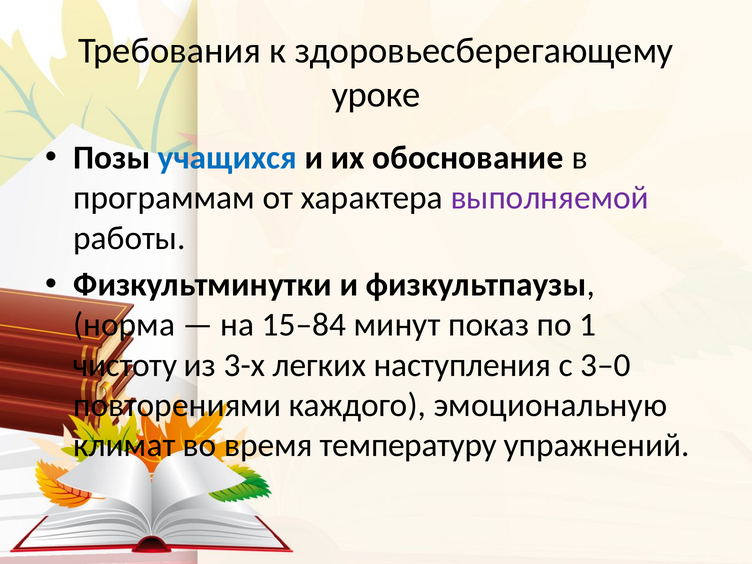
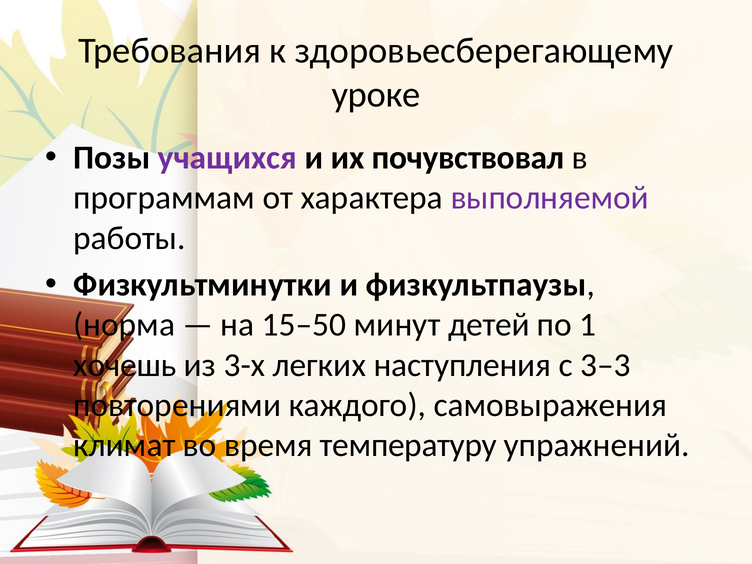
учащихся colour: blue -> purple (227, 158)
обоснование: обоснование -> почувствовал (468, 158)
15–84: 15–84 -> 15–50 (304, 325)
показ: показ -> детей (489, 325)
чистоту: чистоту -> хочешь (125, 365)
3–0: 3–0 -> 3–3 (606, 365)
эмоциональную: эмоциональную -> самовыражения (550, 405)
